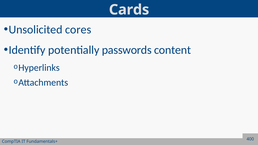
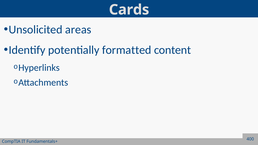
cores: cores -> areas (78, 30)
passwords: passwords -> formatted (127, 50)
